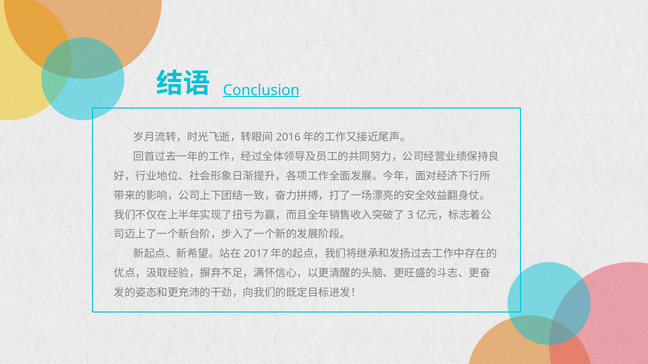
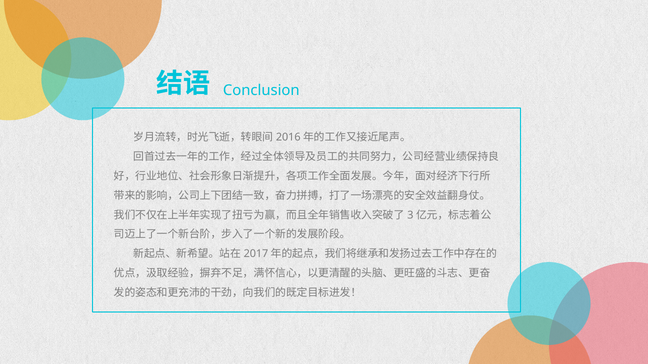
Conclusion underline: present -> none (261, 90)
